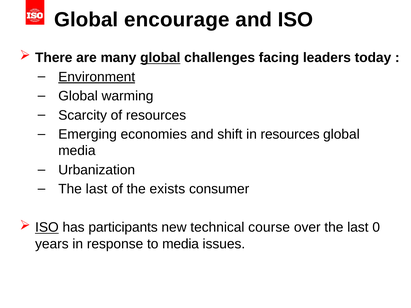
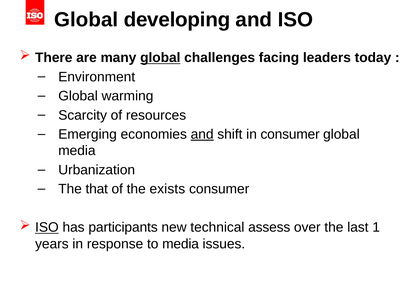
encourage: encourage -> developing (177, 20)
Environment underline: present -> none (97, 77)
and underline: none -> present (202, 134)
in resources: resources -> consumer (290, 134)
last: last -> that (97, 189)
course: course -> assess (269, 228)
0: 0 -> 1 (376, 228)
